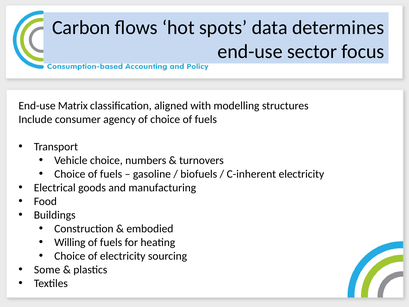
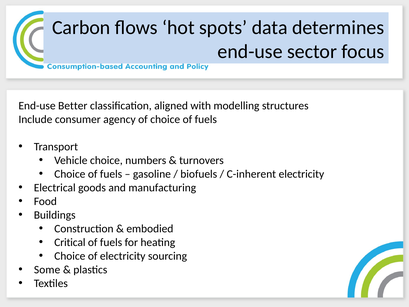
Matrix: Matrix -> Better (73, 106)
Willing: Willing -> Critical (70, 242)
